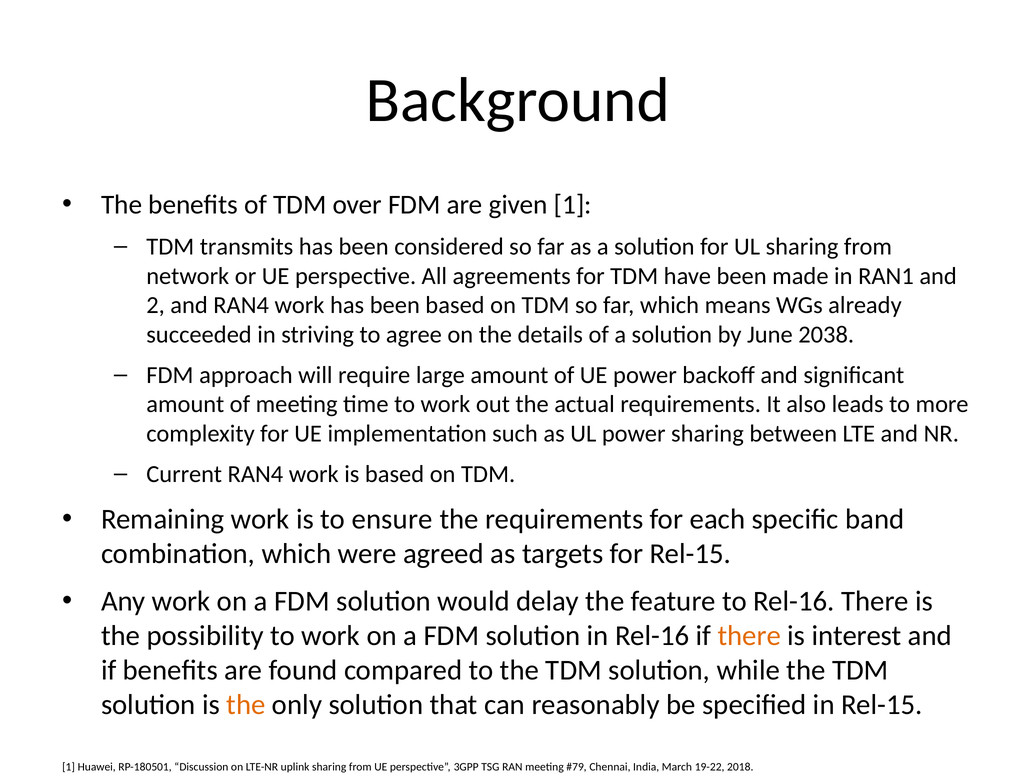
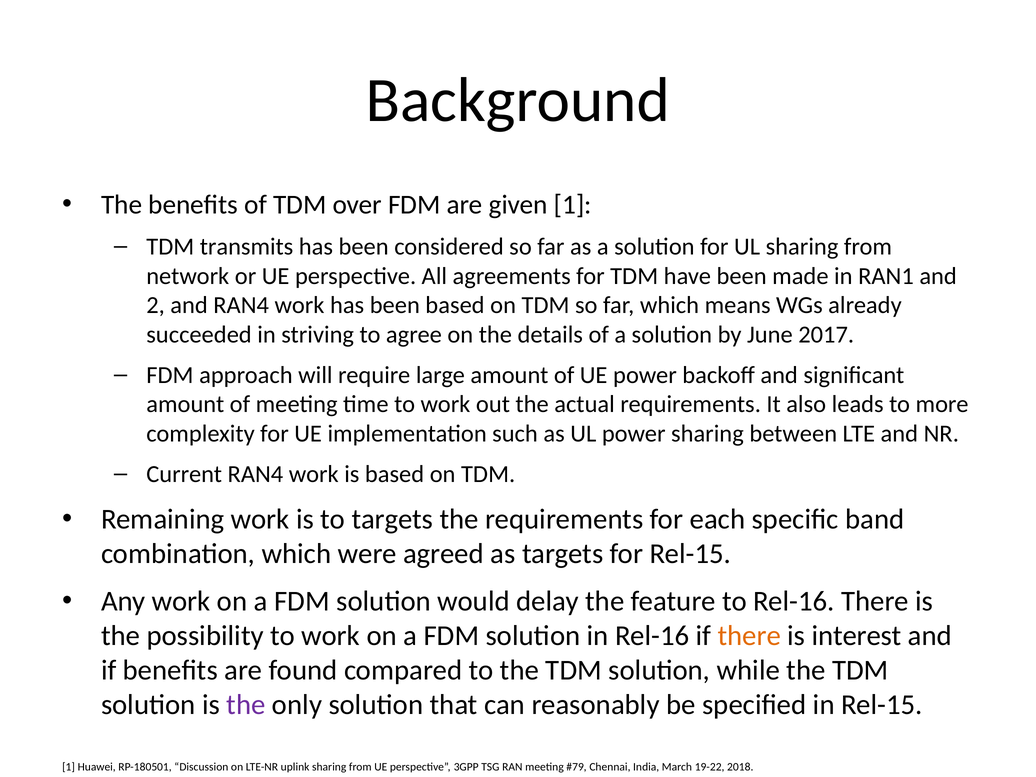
2038: 2038 -> 2017 (826, 335)
to ensure: ensure -> targets (392, 519)
the colour: orange -> purple (246, 705)
